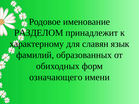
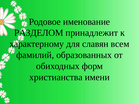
язык: язык -> всем (120, 44)
означающего: означающего -> христианства (56, 77)
